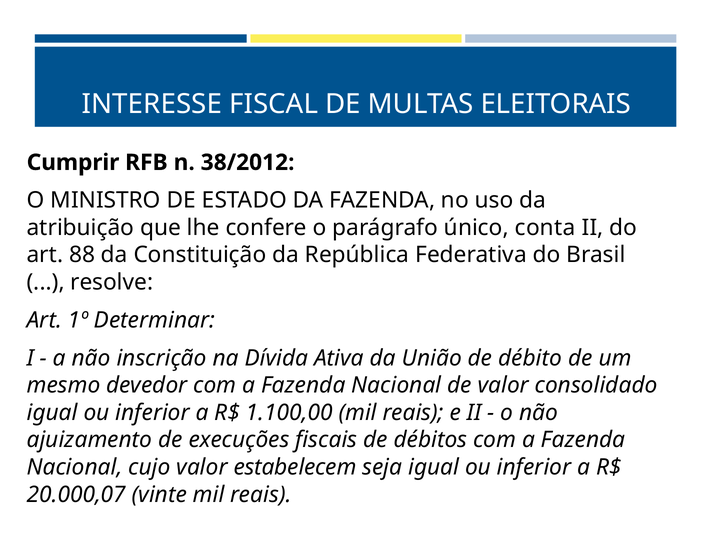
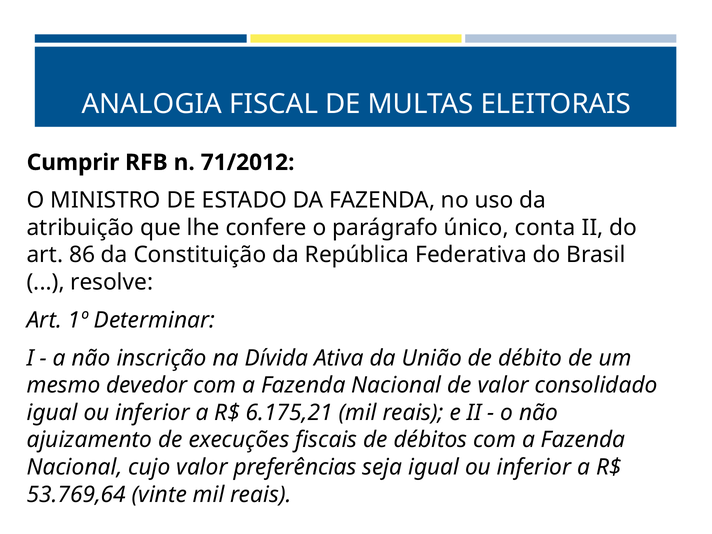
INTERESSE: INTERESSE -> ANALOGIA (152, 104)
38/2012: 38/2012 -> 71/2012 (248, 162)
88: 88 -> 86 (82, 255)
1.100,00: 1.100,00 -> 6.175,21 (289, 413)
estabelecem: estabelecem -> preferências (295, 467)
20.000,07: 20.000,07 -> 53.769,64 (76, 495)
